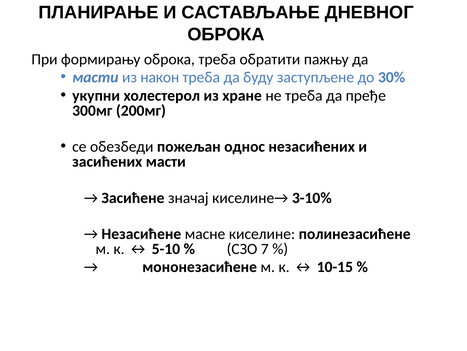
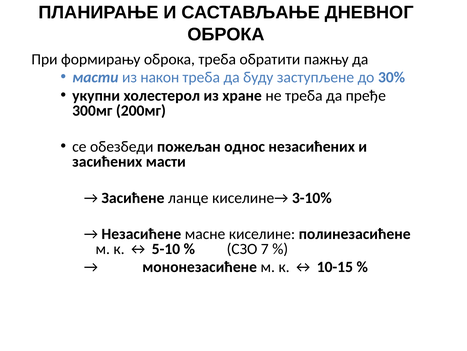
значај: значај -> ланце (188, 197)
